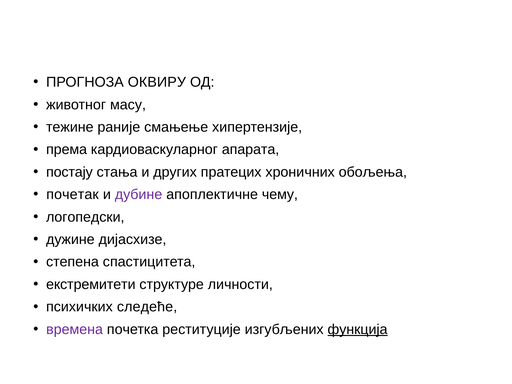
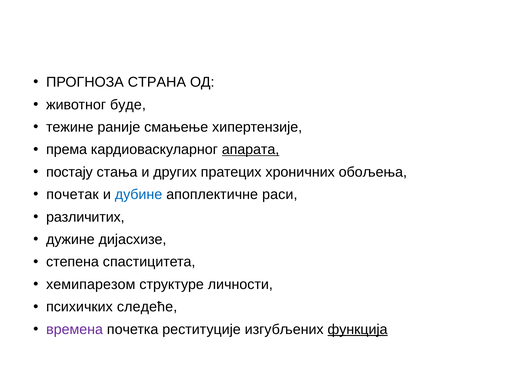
ОКВИРУ: ОКВИРУ -> СТРАНА (157, 82)
масу: масу -> буде (128, 105)
апарата underline: none -> present (251, 150)
дубине colour: purple -> blue (139, 195)
чему: чему -> раси (280, 195)
логопедски: логопедски -> различитих (85, 217)
екстремитети: екстремитети -> хемипарезом (91, 284)
